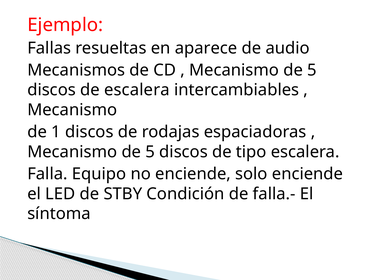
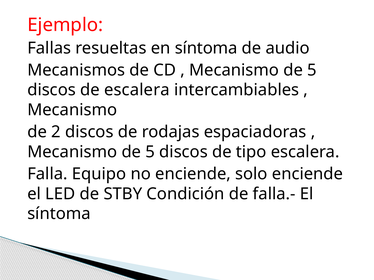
en aparece: aparece -> síntoma (206, 48)
1: 1 -> 2 (56, 132)
